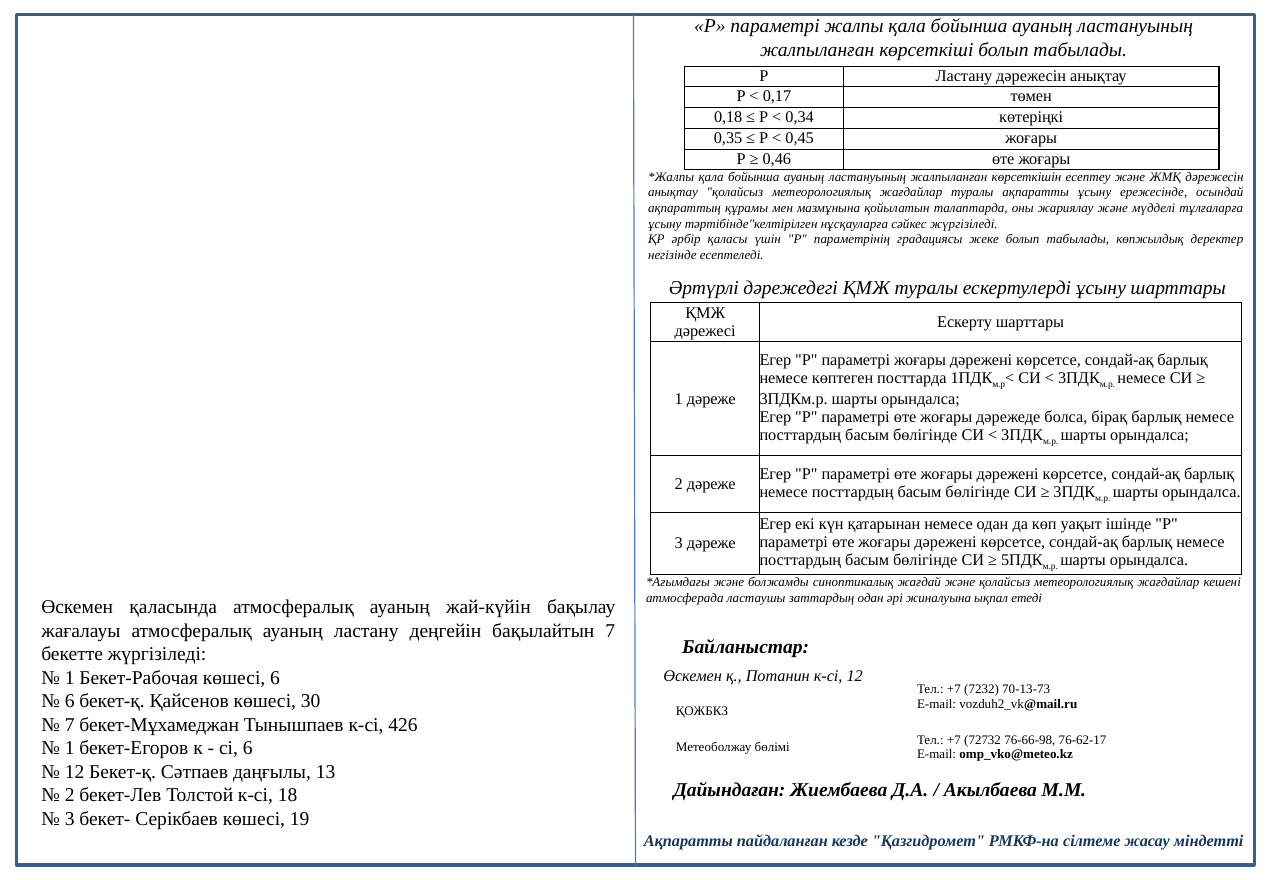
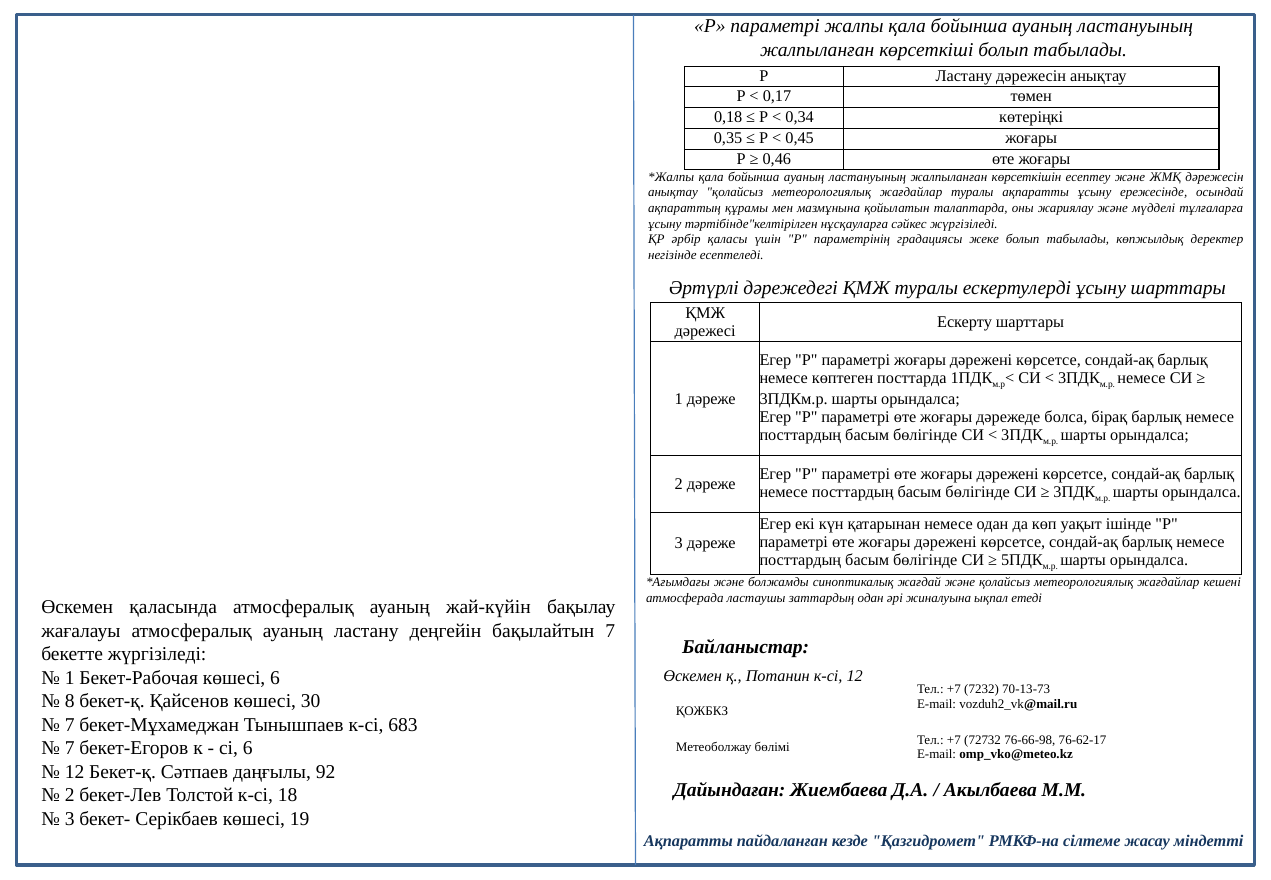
6: 6 -> 8 (70, 701)
426: 426 -> 683 (403, 725)
1: 1 -> 7 (70, 748)
13: 13 -> 92 (326, 772)
